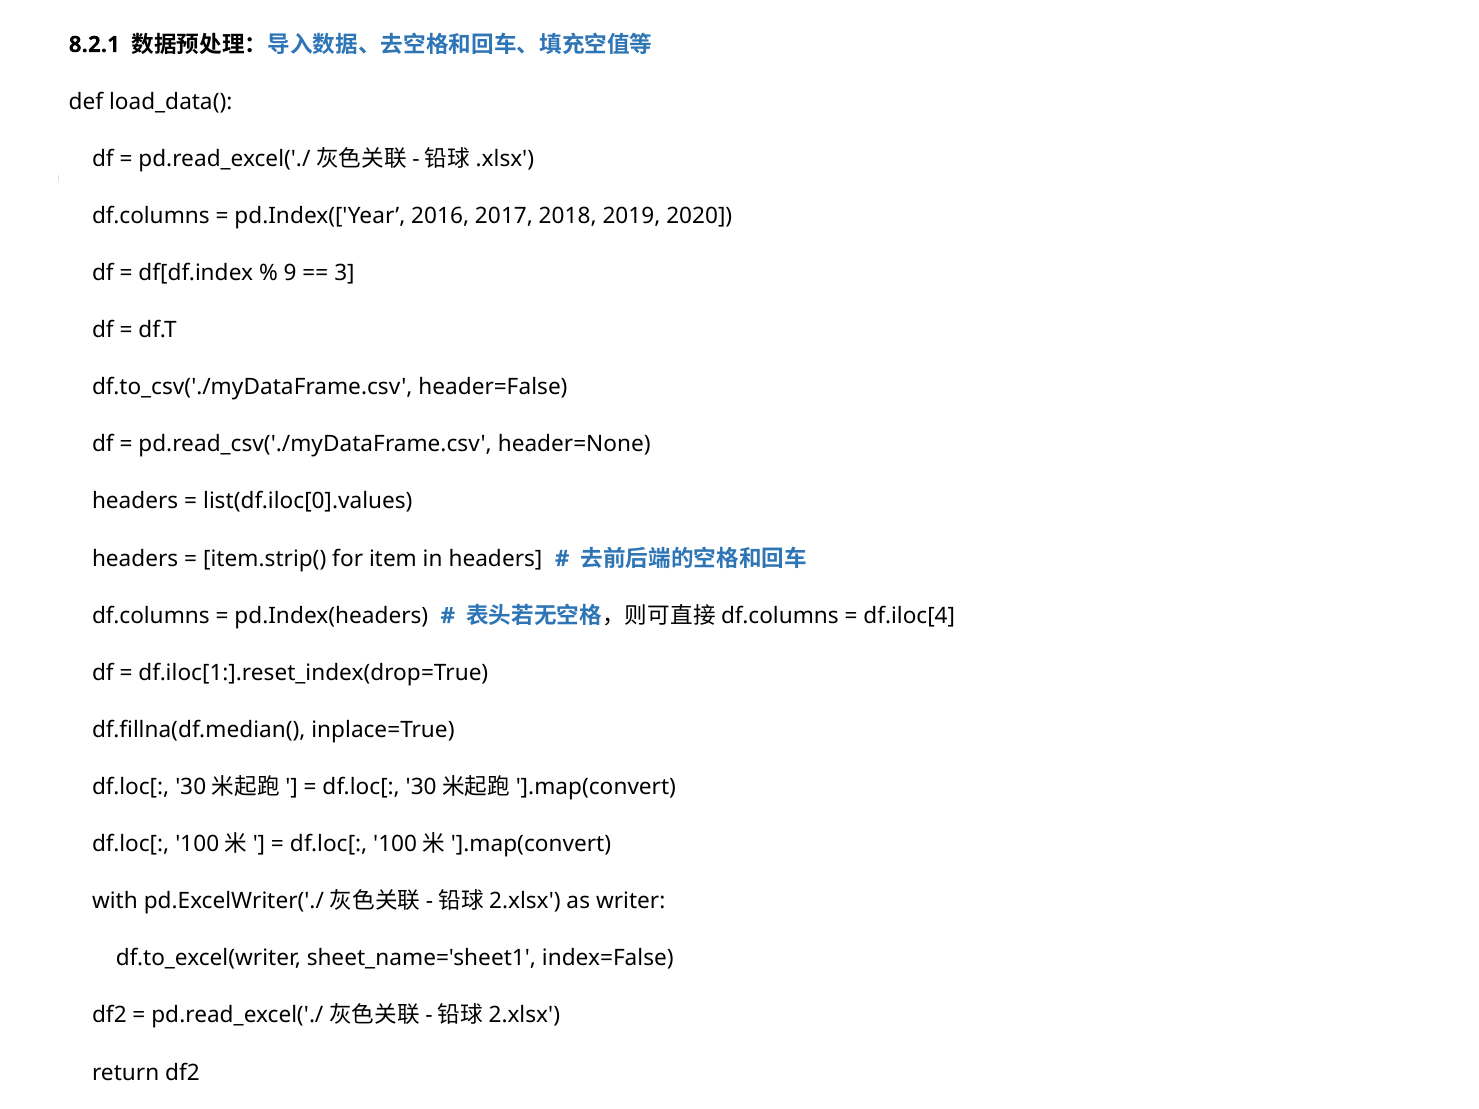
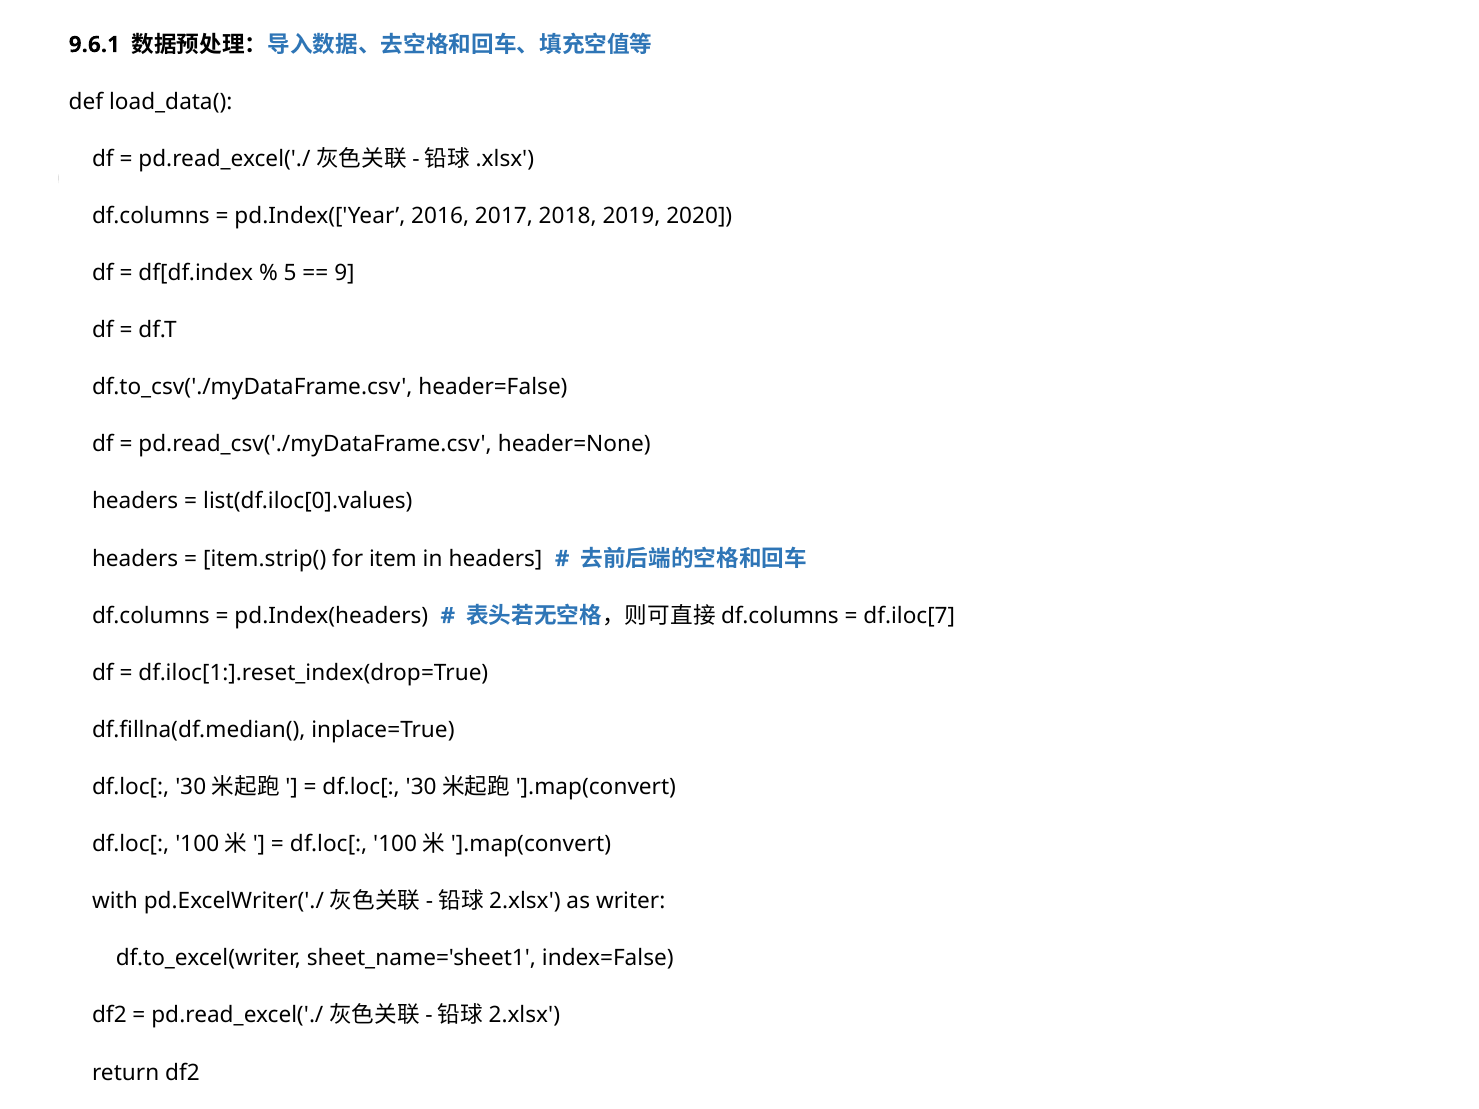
8.2.1: 8.2.1 -> 9.6.1 (94, 45)
9: 9 -> 5 (290, 273)
3: 3 -> 9 (345, 273)
df.iloc[4: df.iloc[4 -> df.iloc[7 (909, 616)
